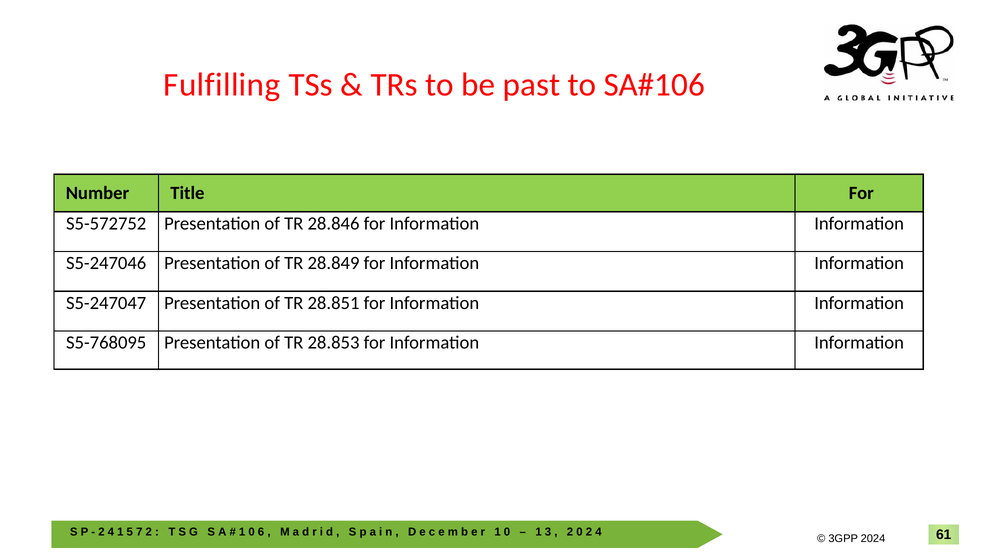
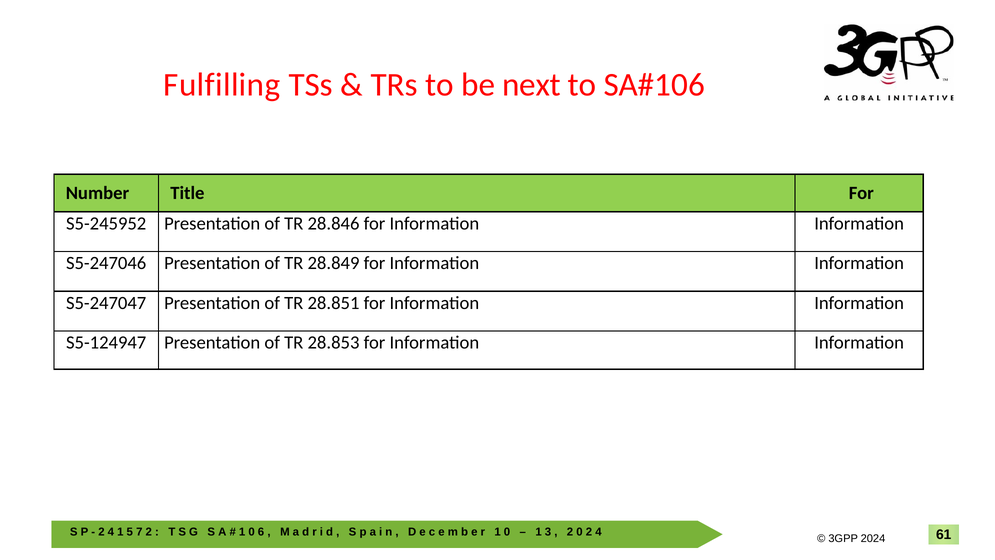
past: past -> next (532, 85)
S5-572752: S5-572752 -> S5-245952 (106, 223)
S5-768095: S5-768095 -> S5-124947 (106, 342)
